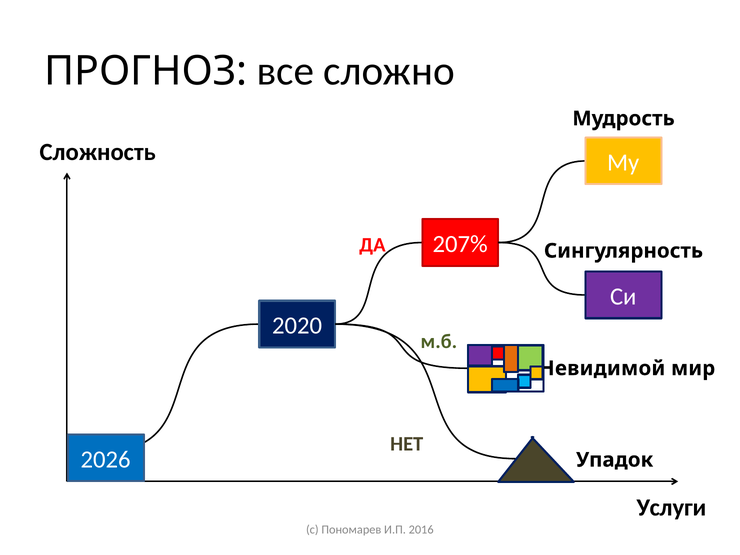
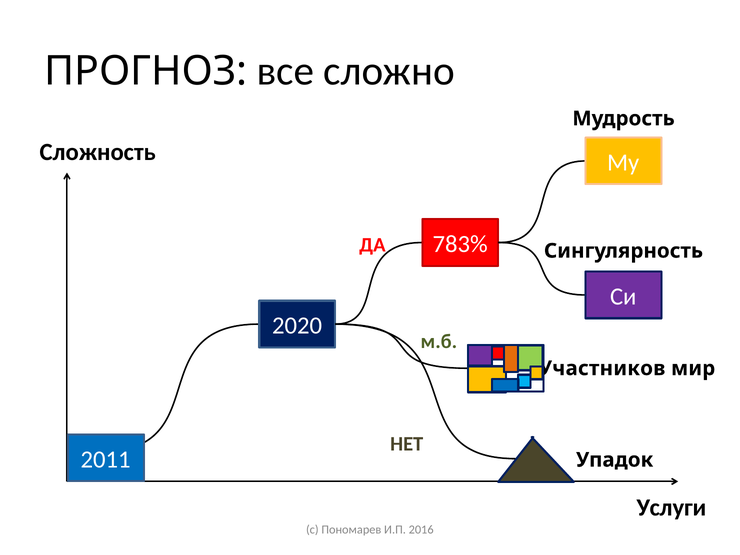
207%: 207% -> 783% (460, 244)
Невидимой: Невидимой -> Участников (602, 368)
2026: 2026 -> 2011 (106, 460)
